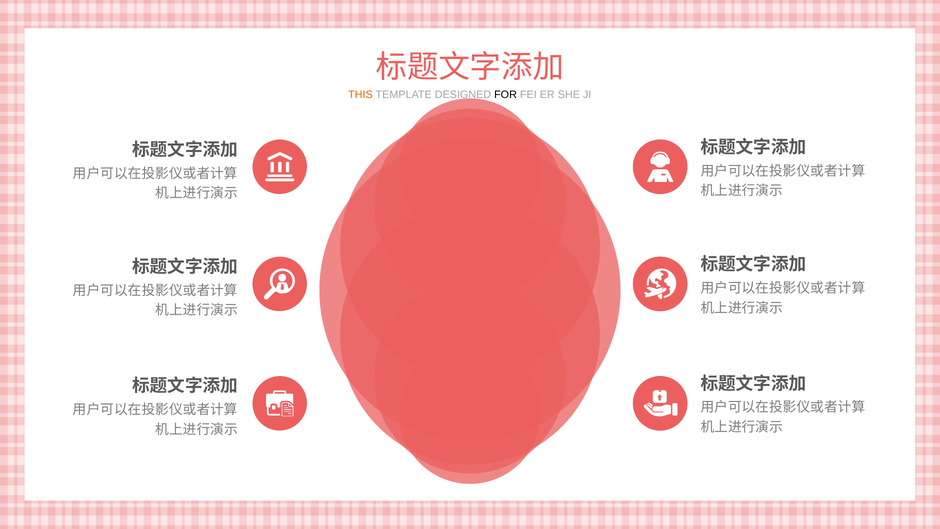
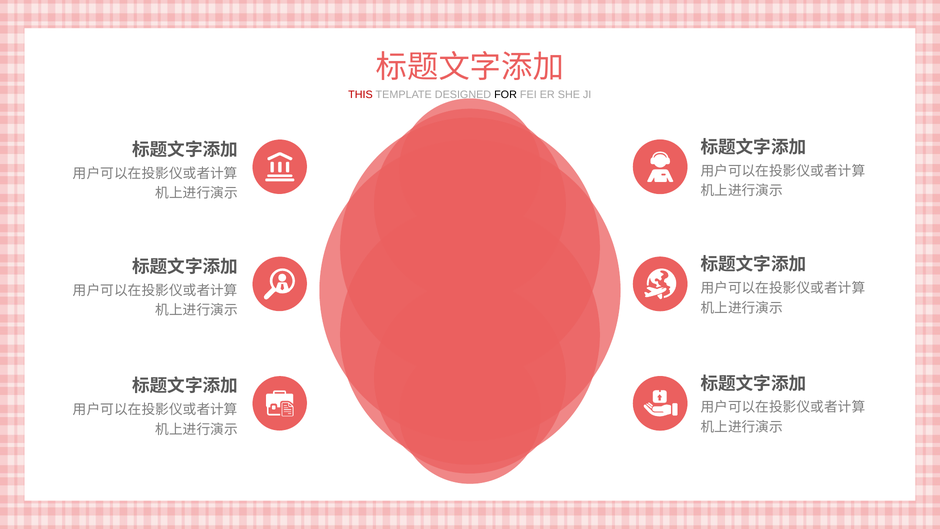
THIS colour: orange -> red (361, 95)
